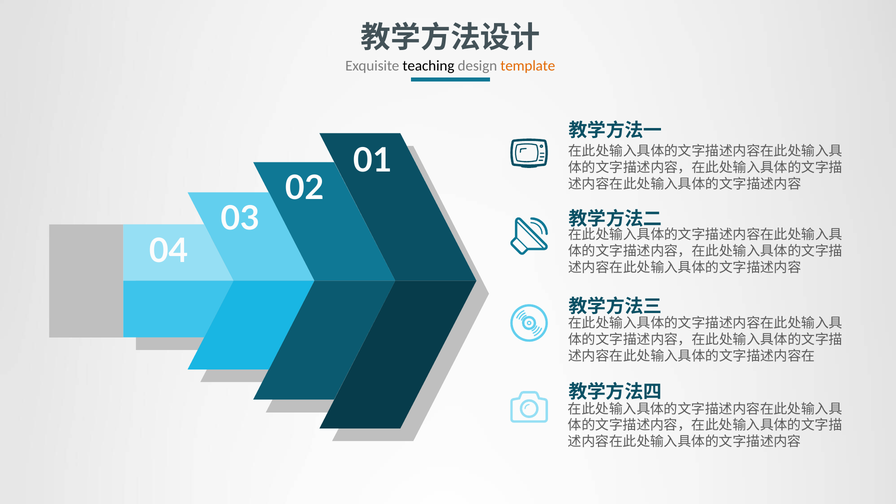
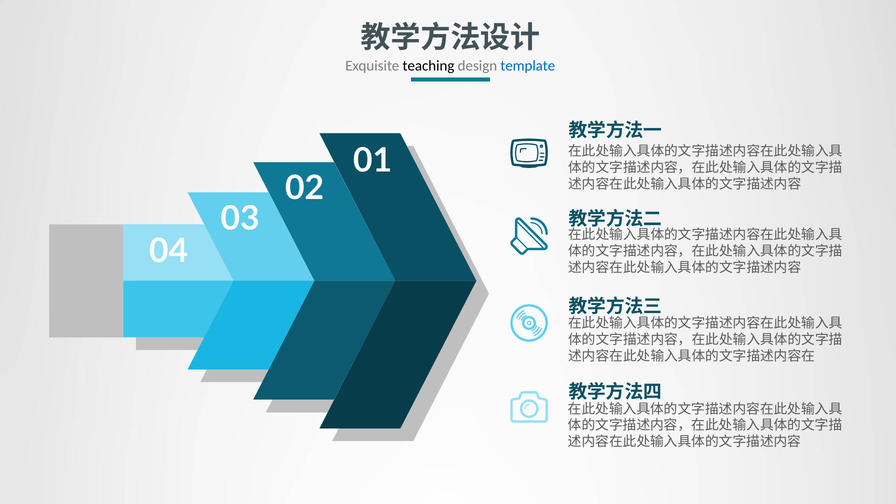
template colour: orange -> blue (528, 66)
